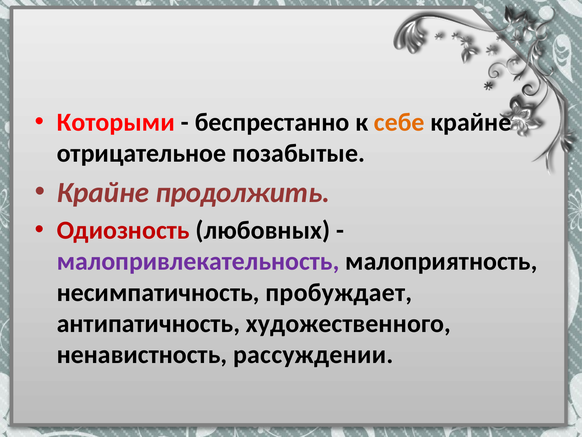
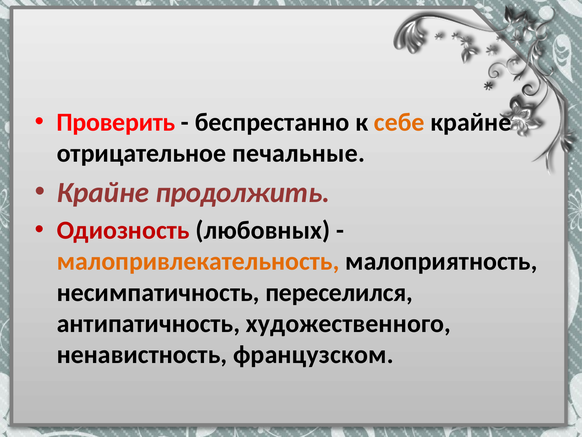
Которыми: Которыми -> Проверить (116, 122)
позабытые: позабытые -> печальные (299, 153)
малопривлекательность colour: purple -> orange (198, 261)
пробуждает: пробуждает -> переселился (339, 292)
рассуждении: рассуждении -> французском (313, 354)
